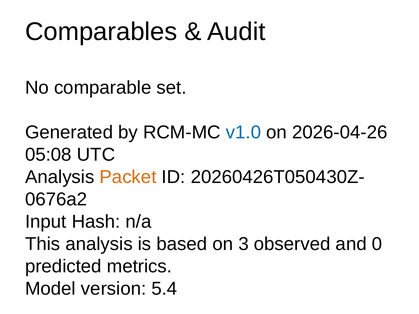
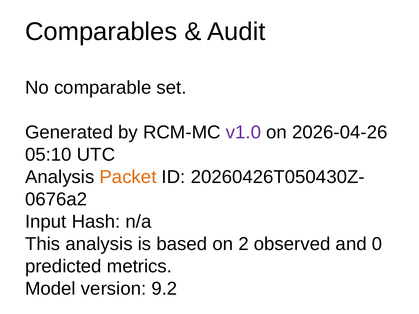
v1.0 colour: blue -> purple (243, 133)
05:08: 05:08 -> 05:10 (48, 155)
3: 3 -> 2 (244, 244)
5.4: 5.4 -> 9.2 (164, 289)
